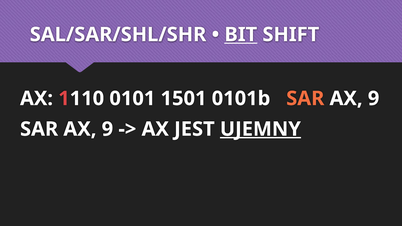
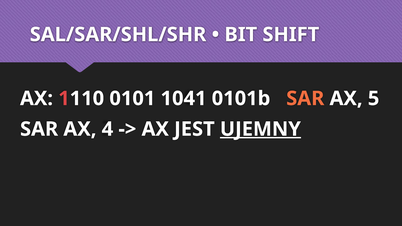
BIT underline: present -> none (241, 35)
1501: 1501 -> 1041 (184, 99)
0101b SAR AX 9: 9 -> 5 (374, 99)
9: 9 -> 4 (107, 129)
